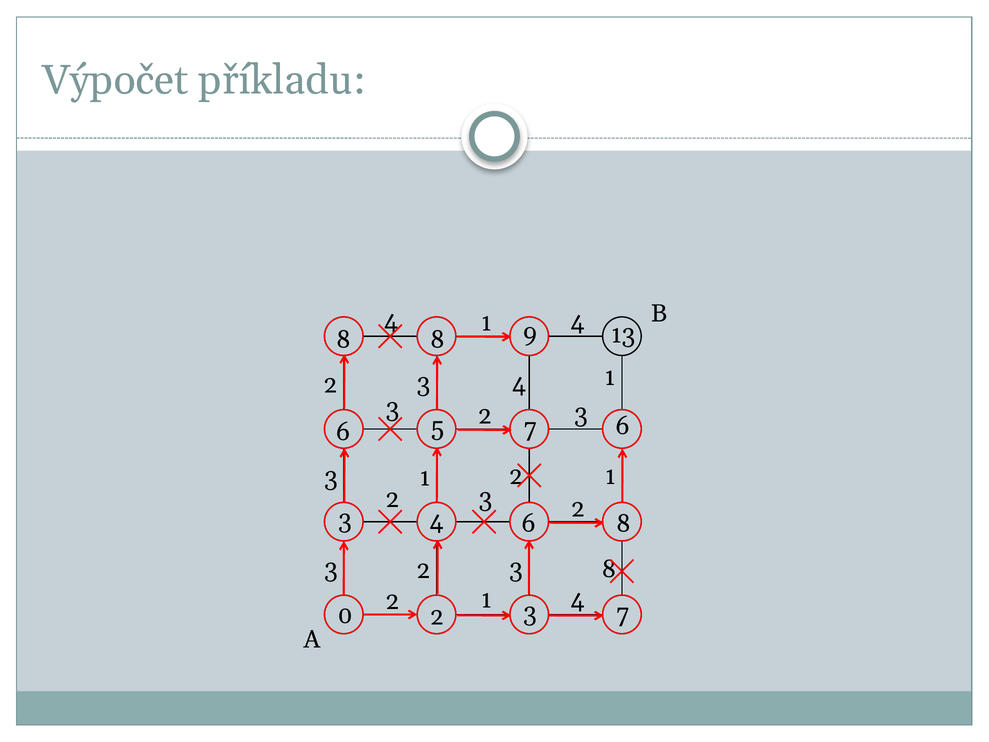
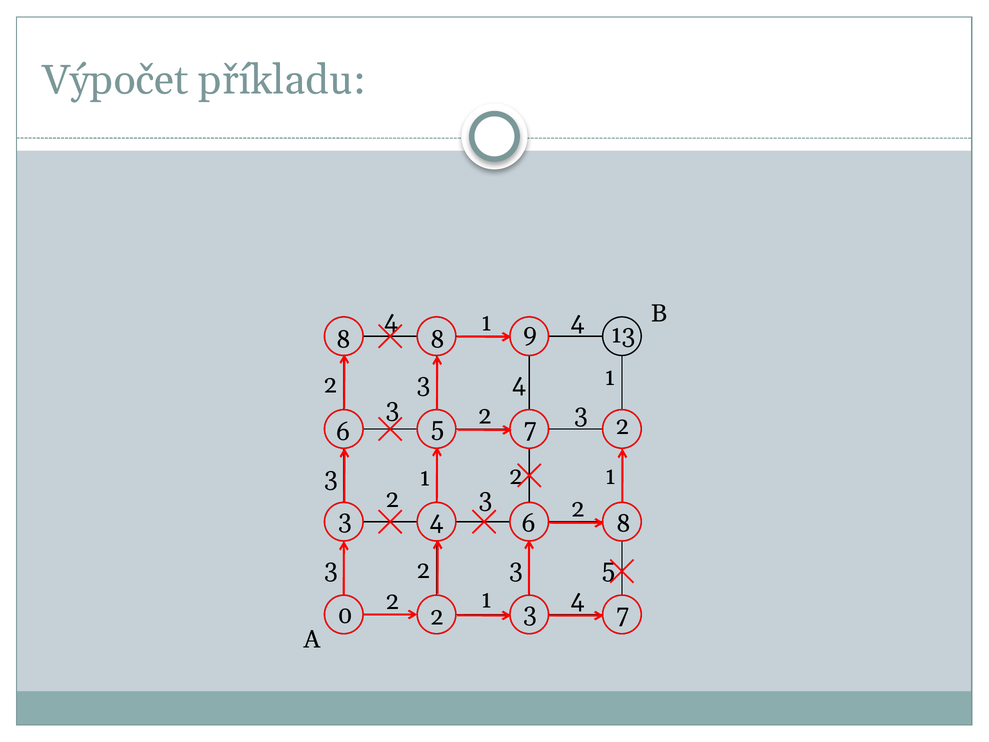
7 6: 6 -> 2 (623, 426)
8: 8 -> 5 (609, 569)
